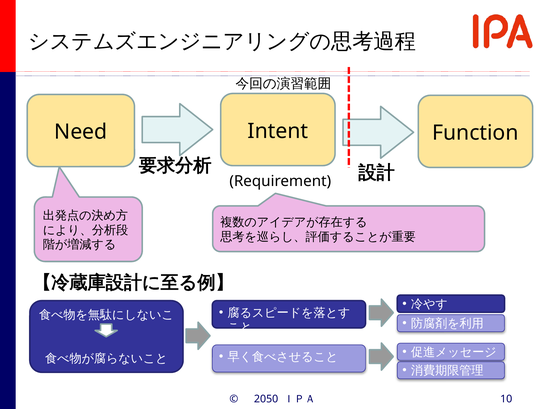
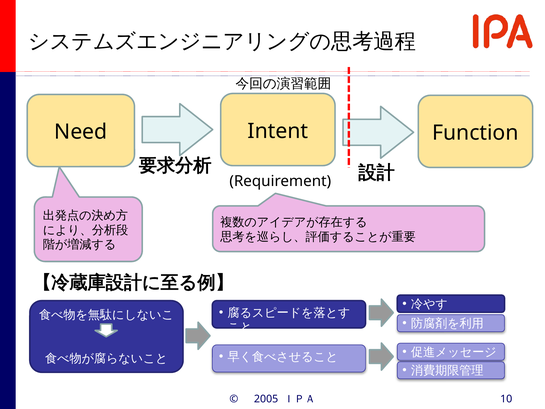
2050: 2050 -> 2005 (266, 399)
